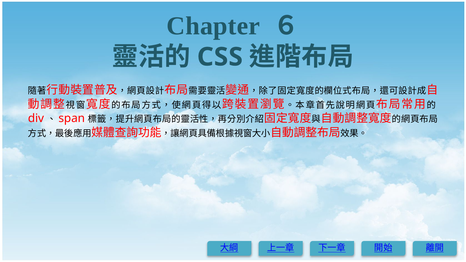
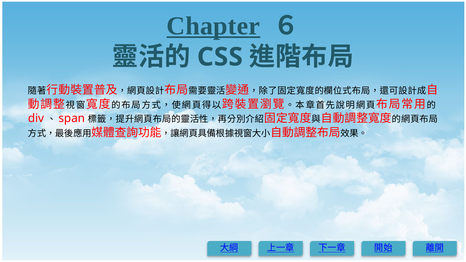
Chapter underline: none -> present (213, 26)
